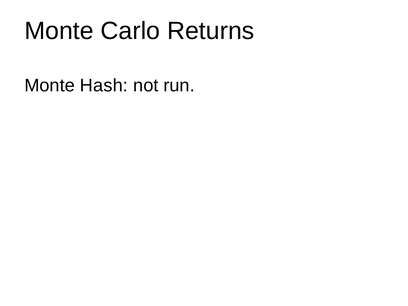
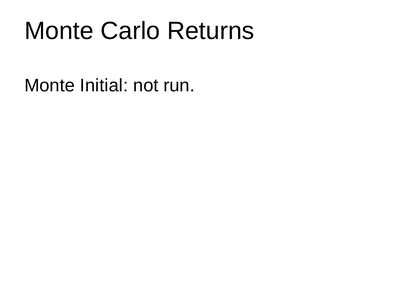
Hash: Hash -> Initial (104, 86)
